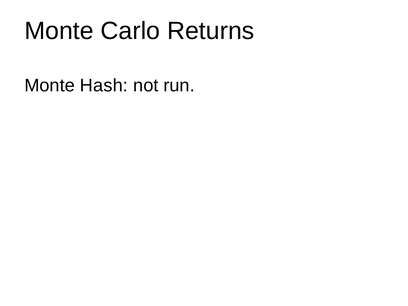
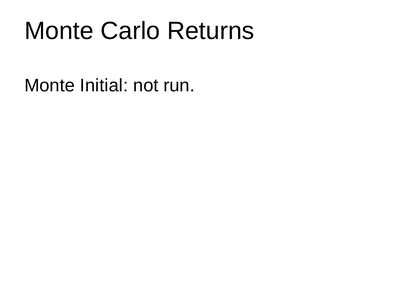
Hash: Hash -> Initial (104, 86)
